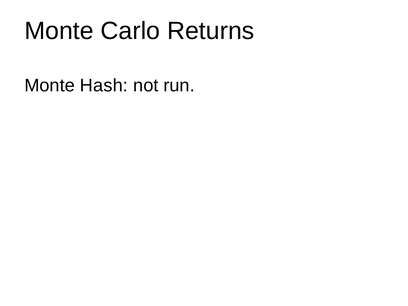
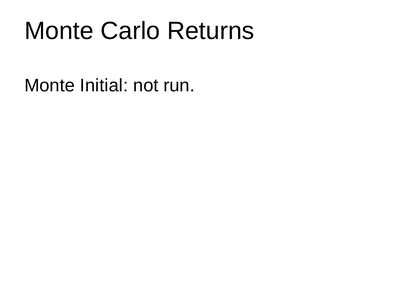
Hash: Hash -> Initial (104, 86)
